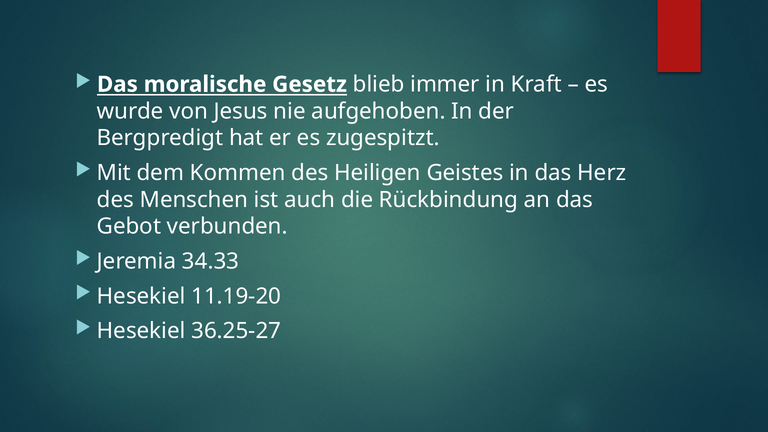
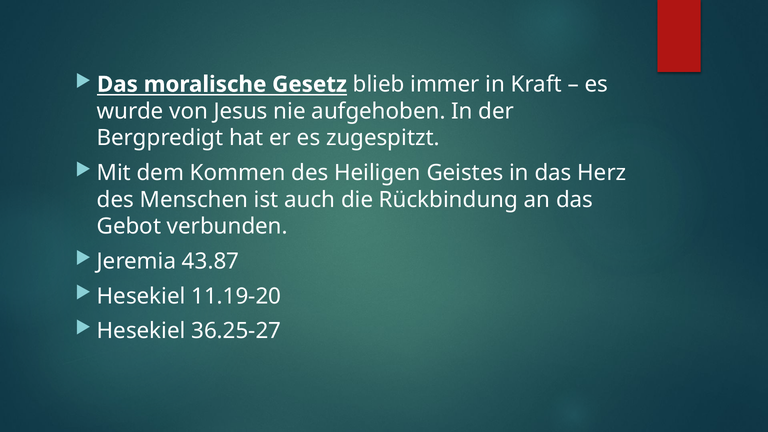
34.33: 34.33 -> 43.87 (211, 261)
